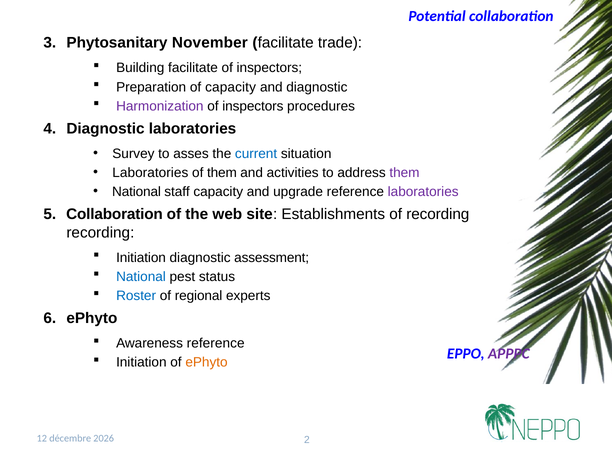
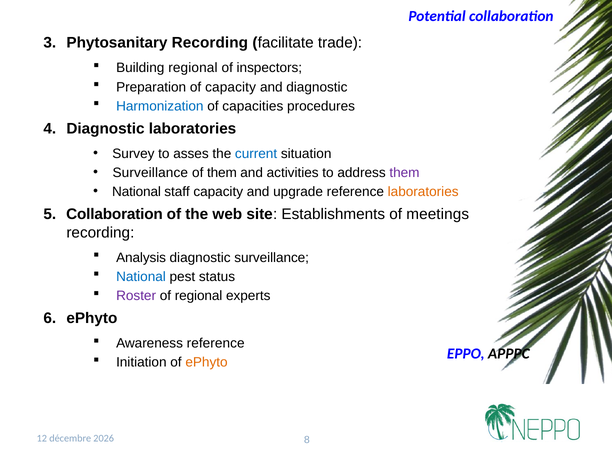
Phytosanitary November: November -> Recording (210, 43)
Building facilitate: facilitate -> regional (193, 68)
Harmonization colour: purple -> blue (160, 106)
inspectors: inspectors -> capacities (253, 106)
Laboratories: Laboratories -> Surveillance (150, 173)
laboratories colour: purple -> orange (423, 192)
of recording: recording -> meetings (438, 214)
Initiation: Initiation -> Analysis (141, 258)
diagnostic assessment: assessment -> surveillance (272, 258)
Roster colour: blue -> purple (136, 296)
APPPC colour: purple -> black (509, 354)
2: 2 -> 8 (307, 440)
